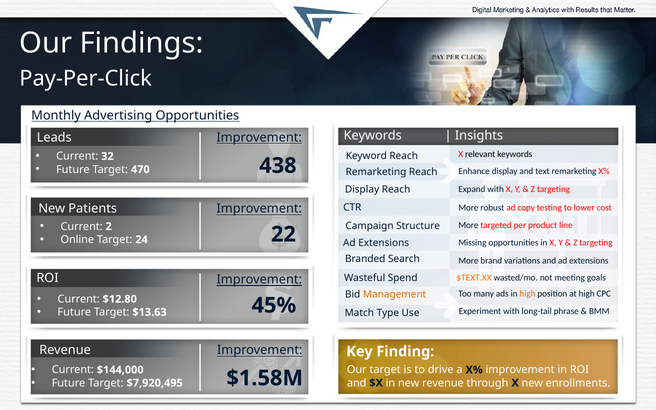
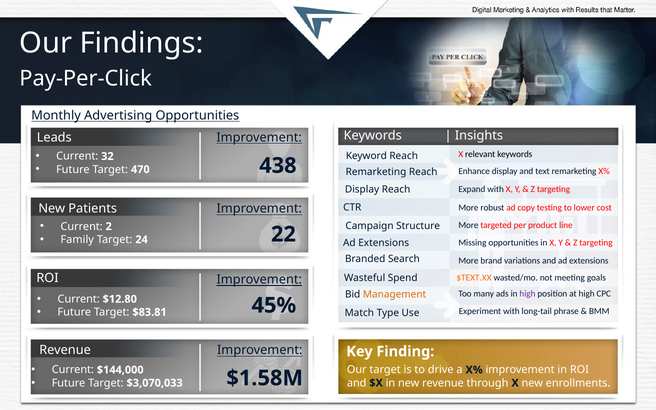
Online: Online -> Family (77, 240)
high colour: orange -> purple (527, 294)
$13.63: $13.63 -> $83.81 (150, 312)
$7,920,495: $7,920,495 -> $3,070,033 (155, 383)
